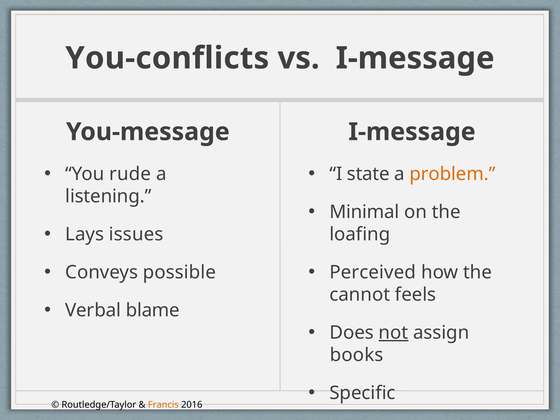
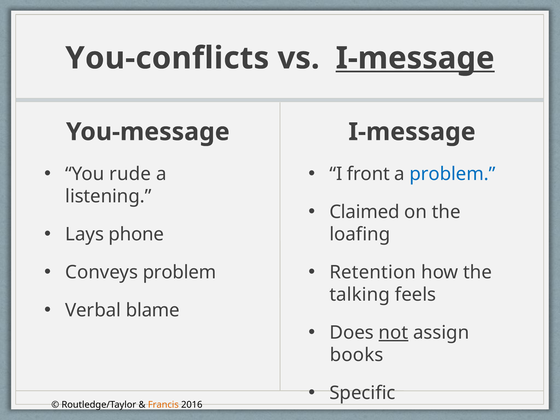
I-message underline: none -> present (415, 58)
state: state -> front (368, 174)
problem colour: orange -> blue (452, 174)
Minimal: Minimal -> Claimed (364, 212)
issues: issues -> phone (136, 234)
Conveys possible: possible -> problem (180, 272)
Perceived: Perceived -> Retention (373, 272)
cannot: cannot -> talking (360, 295)
